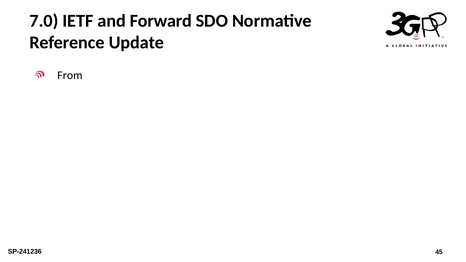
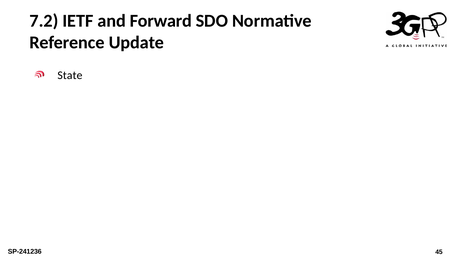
7.0: 7.0 -> 7.2 (44, 21)
From: From -> State (70, 75)
